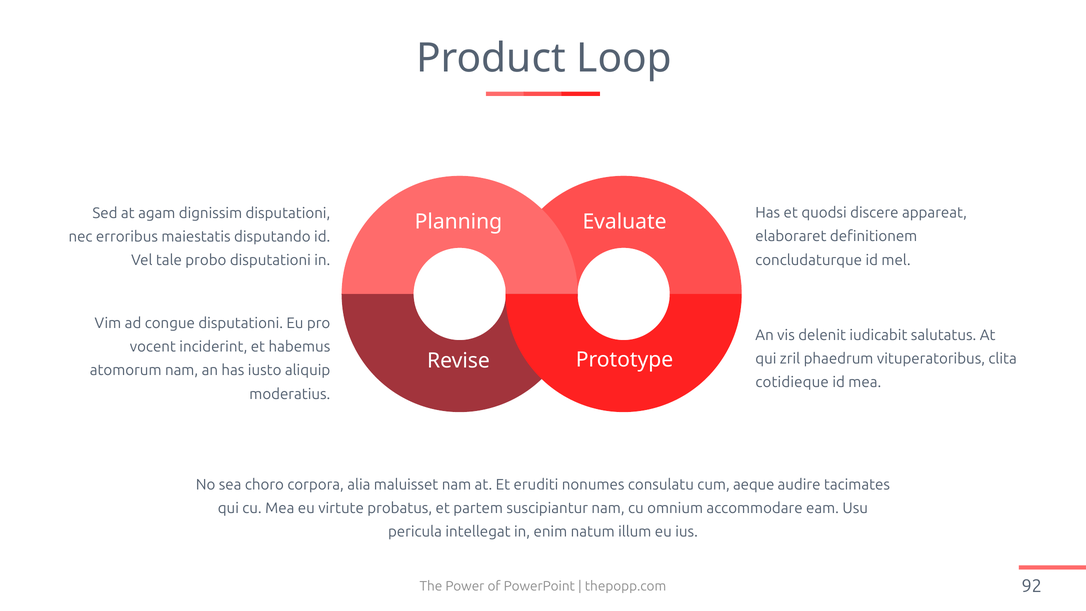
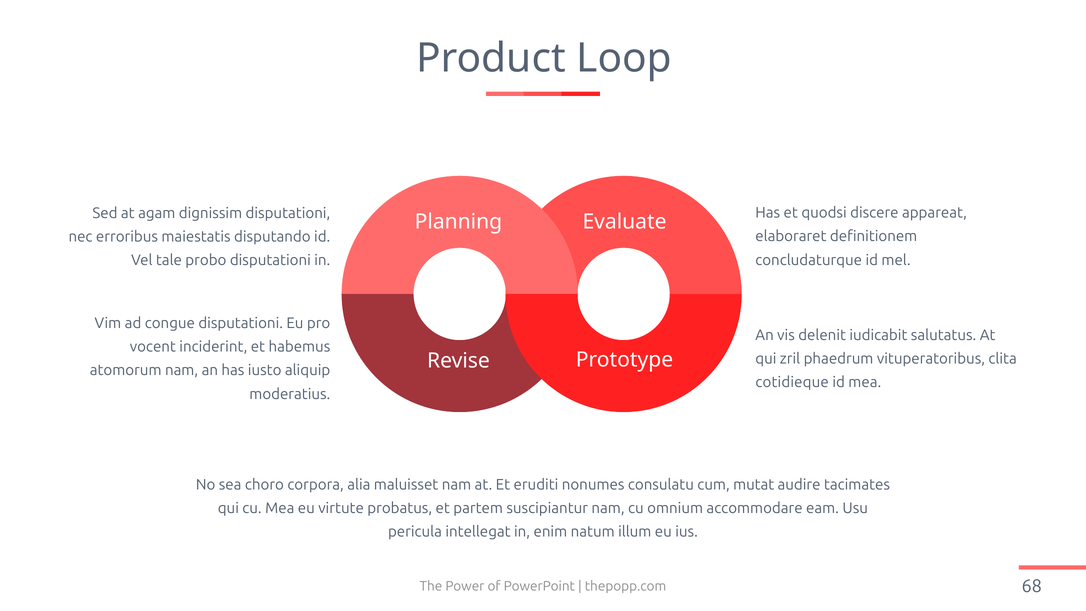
aeque: aeque -> mutat (754, 485)
92: 92 -> 68 (1032, 586)
